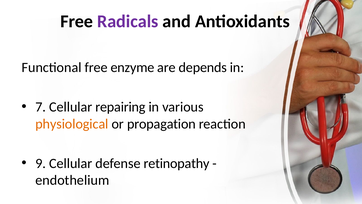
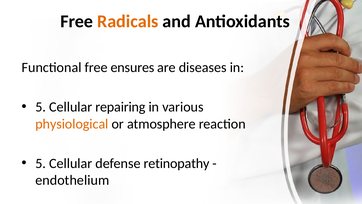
Radicals colour: purple -> orange (128, 21)
enzyme: enzyme -> ensures (132, 67)
depends: depends -> diseases (203, 67)
7: 7 -> 5 (41, 107)
propagation: propagation -> atmosphere (161, 124)
9: 9 -> 5 (41, 163)
